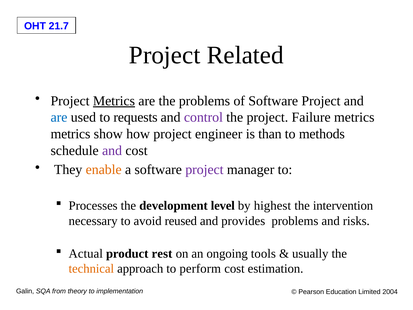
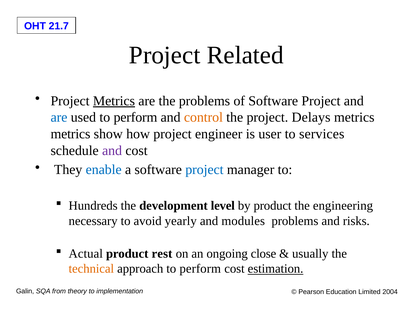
used to requests: requests -> perform (135, 117)
control colour: purple -> orange (203, 117)
Failure: Failure -> Delays (311, 117)
than: than -> user (270, 134)
methods: methods -> services (322, 134)
enable colour: orange -> blue (104, 170)
project colour: purple -> blue (204, 170)
Processes: Processes -> Hundreds (93, 206)
by highest: highest -> product (273, 206)
intervention: intervention -> engineering (343, 206)
reused: reused -> yearly (181, 221)
provides: provides -> modules (243, 221)
tools: tools -> close (264, 253)
estimation underline: none -> present (276, 269)
